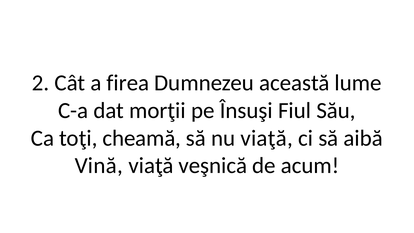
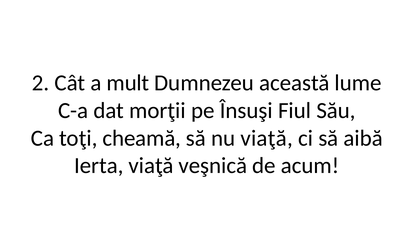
firea: firea -> mult (128, 83)
Vină: Vină -> Ierta (99, 166)
